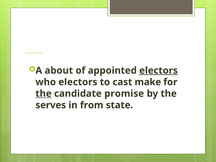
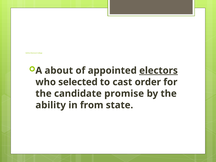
who electors: electors -> selected (78, 82)
make: make -> order (148, 82)
the underline: present -> none (44, 94)
serves: serves -> ability (51, 105)
